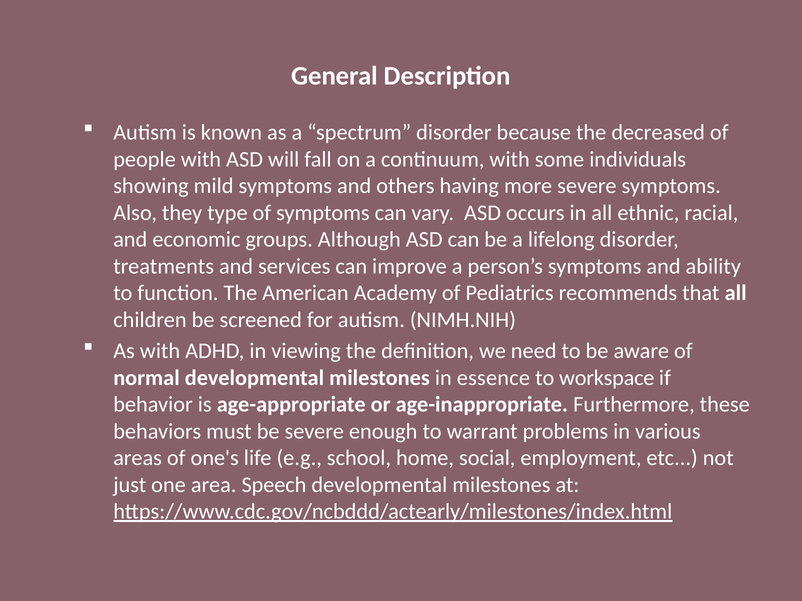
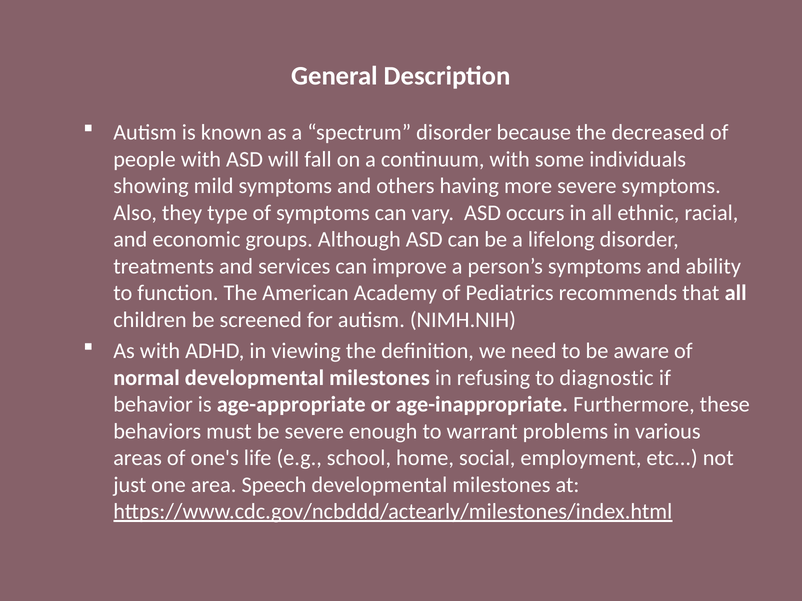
essence: essence -> refusing (494, 378)
workspace: workspace -> diagnostic (607, 378)
